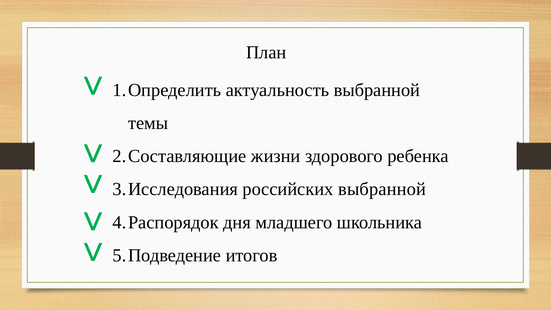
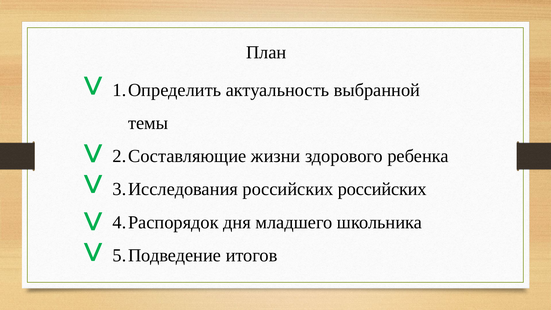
российских выбранной: выбранной -> российских (382, 189)
